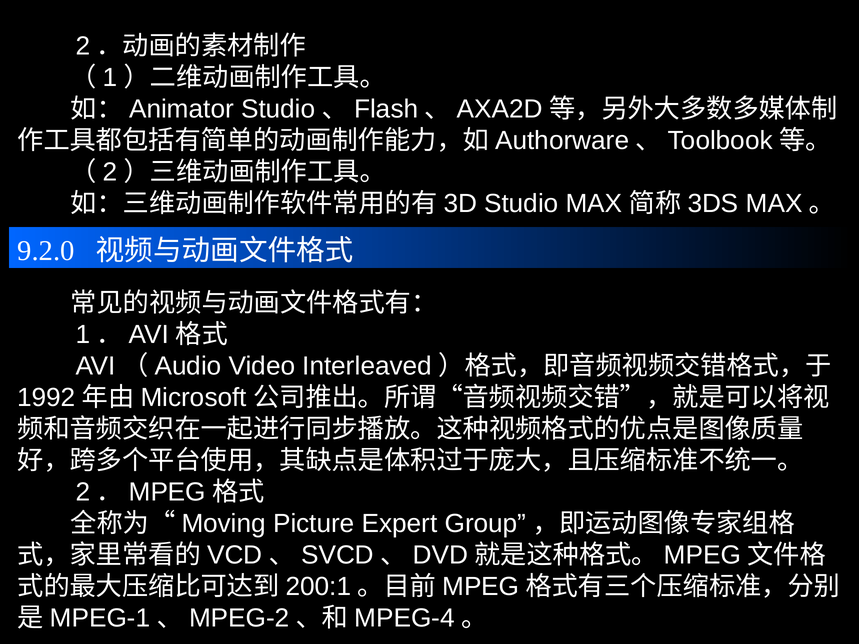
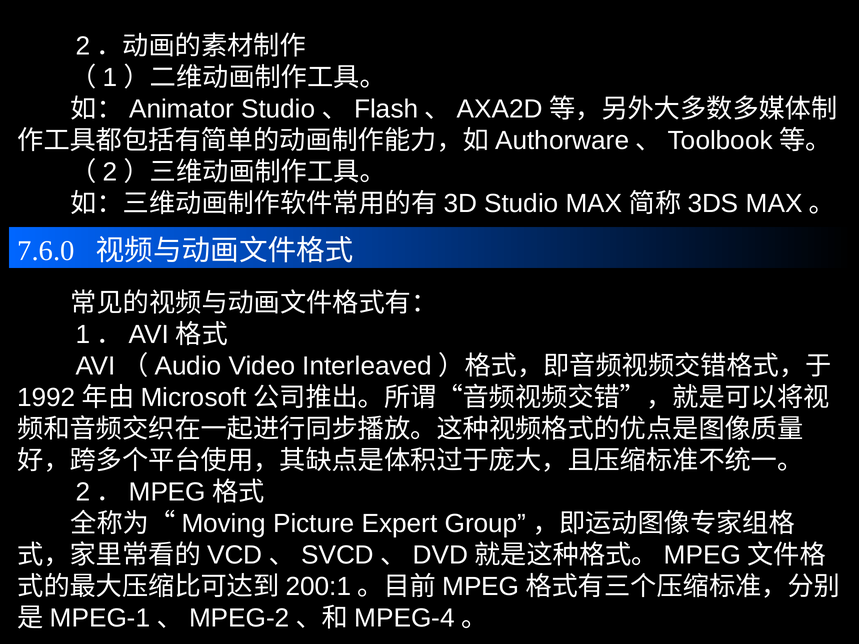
9.2.0: 9.2.0 -> 7.6.0 (46, 251)
